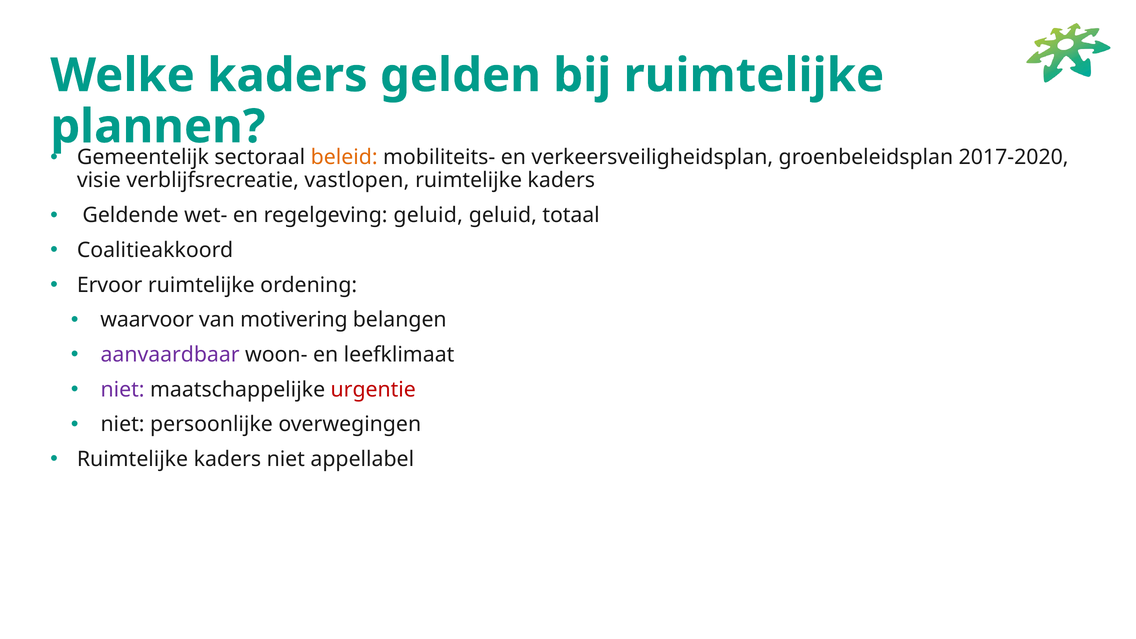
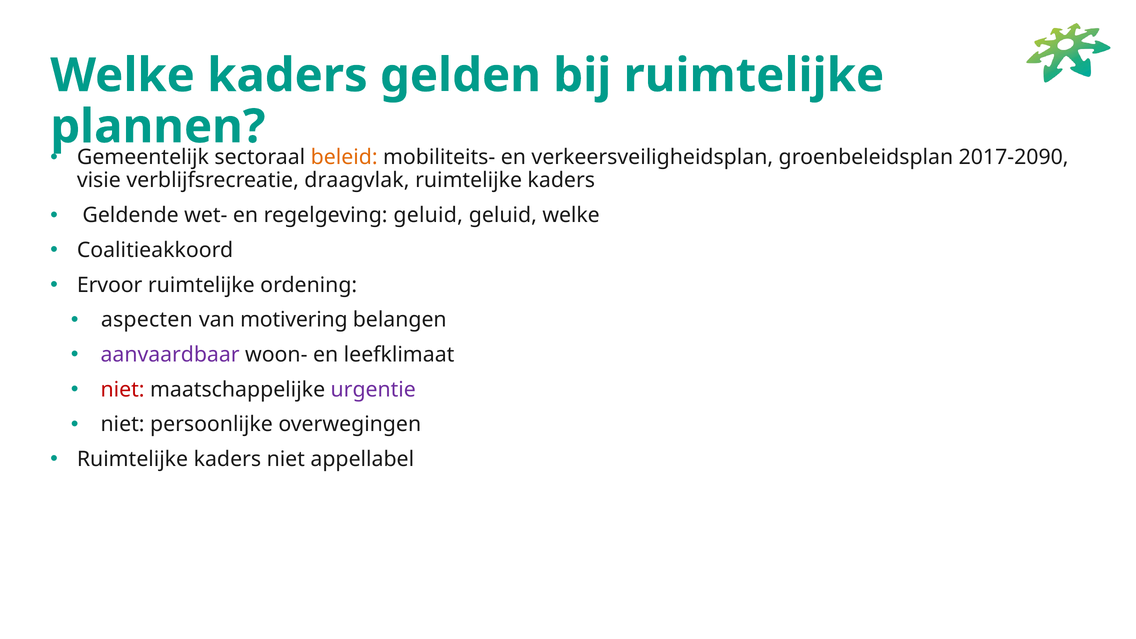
2017-2020: 2017-2020 -> 2017-2090 (1014, 157)
vastlopen: vastlopen -> draagvlak (357, 180)
geluid totaal: totaal -> welke (571, 215)
waarvoor: waarvoor -> aspecten (147, 320)
niet colour: purple -> red (123, 390)
urgentie colour: red -> purple (373, 390)
